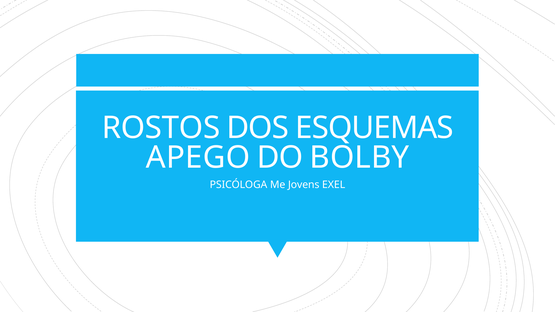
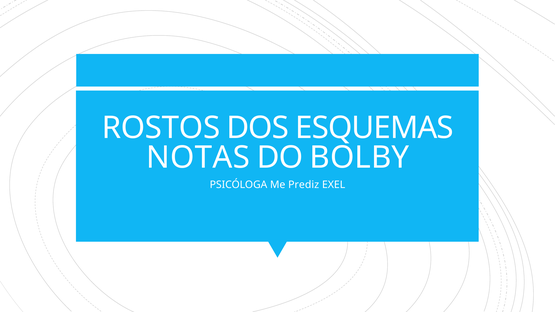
APEGO: APEGO -> NOTAS (198, 158)
Jovens: Jovens -> Prediz (304, 185)
